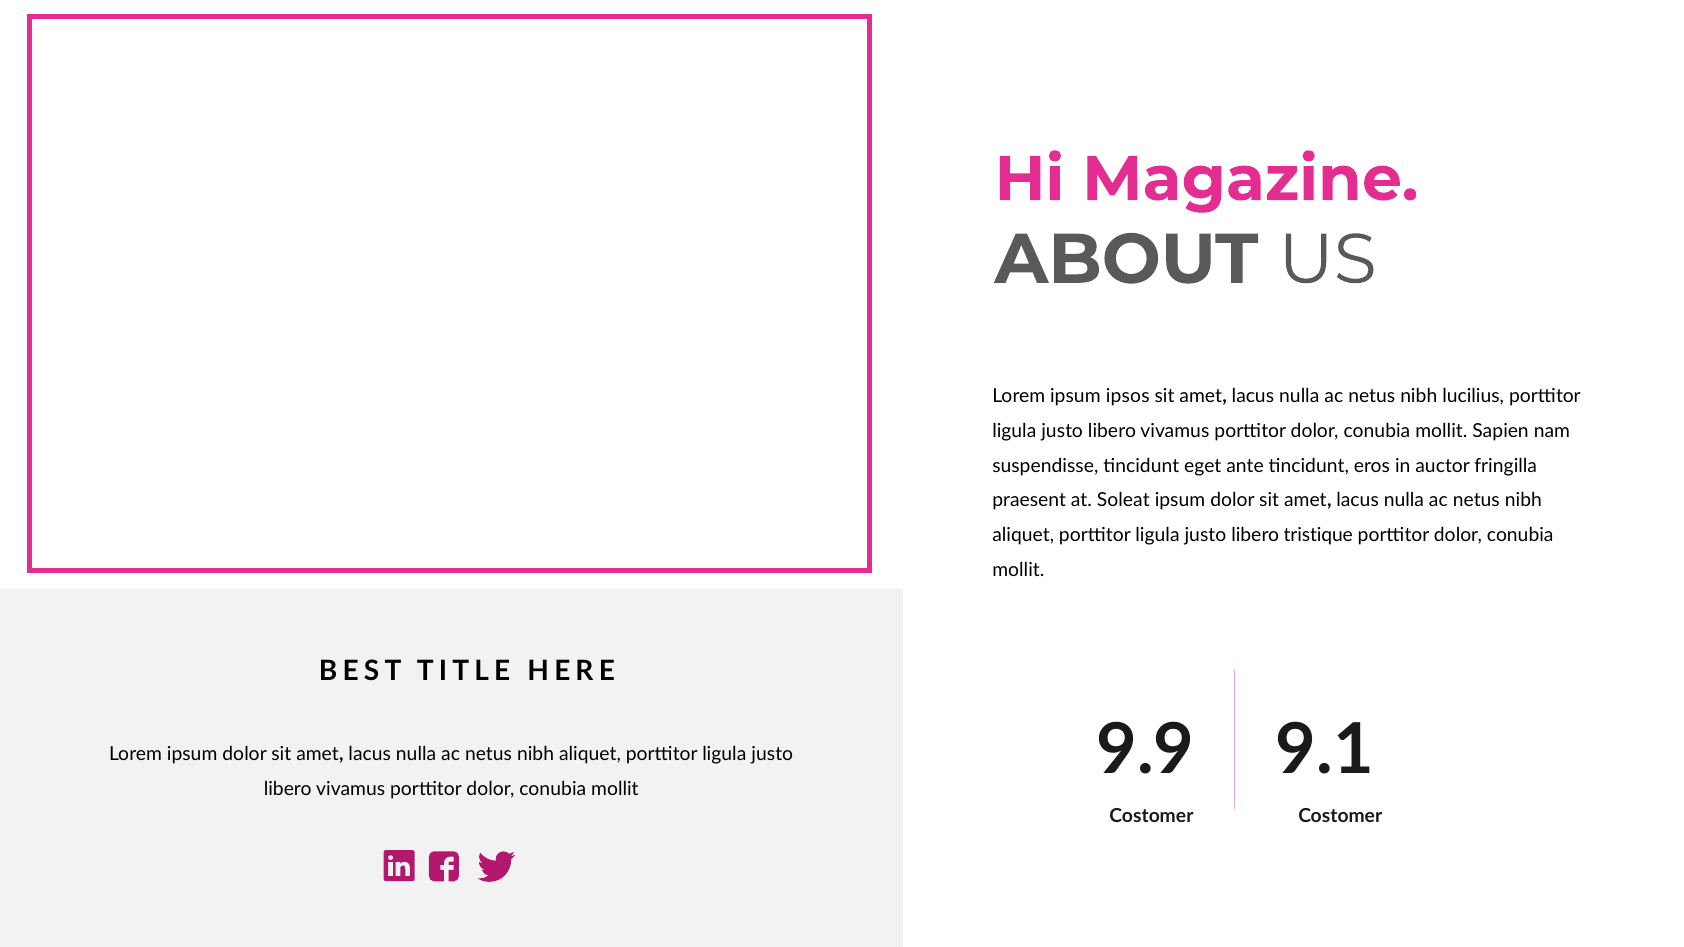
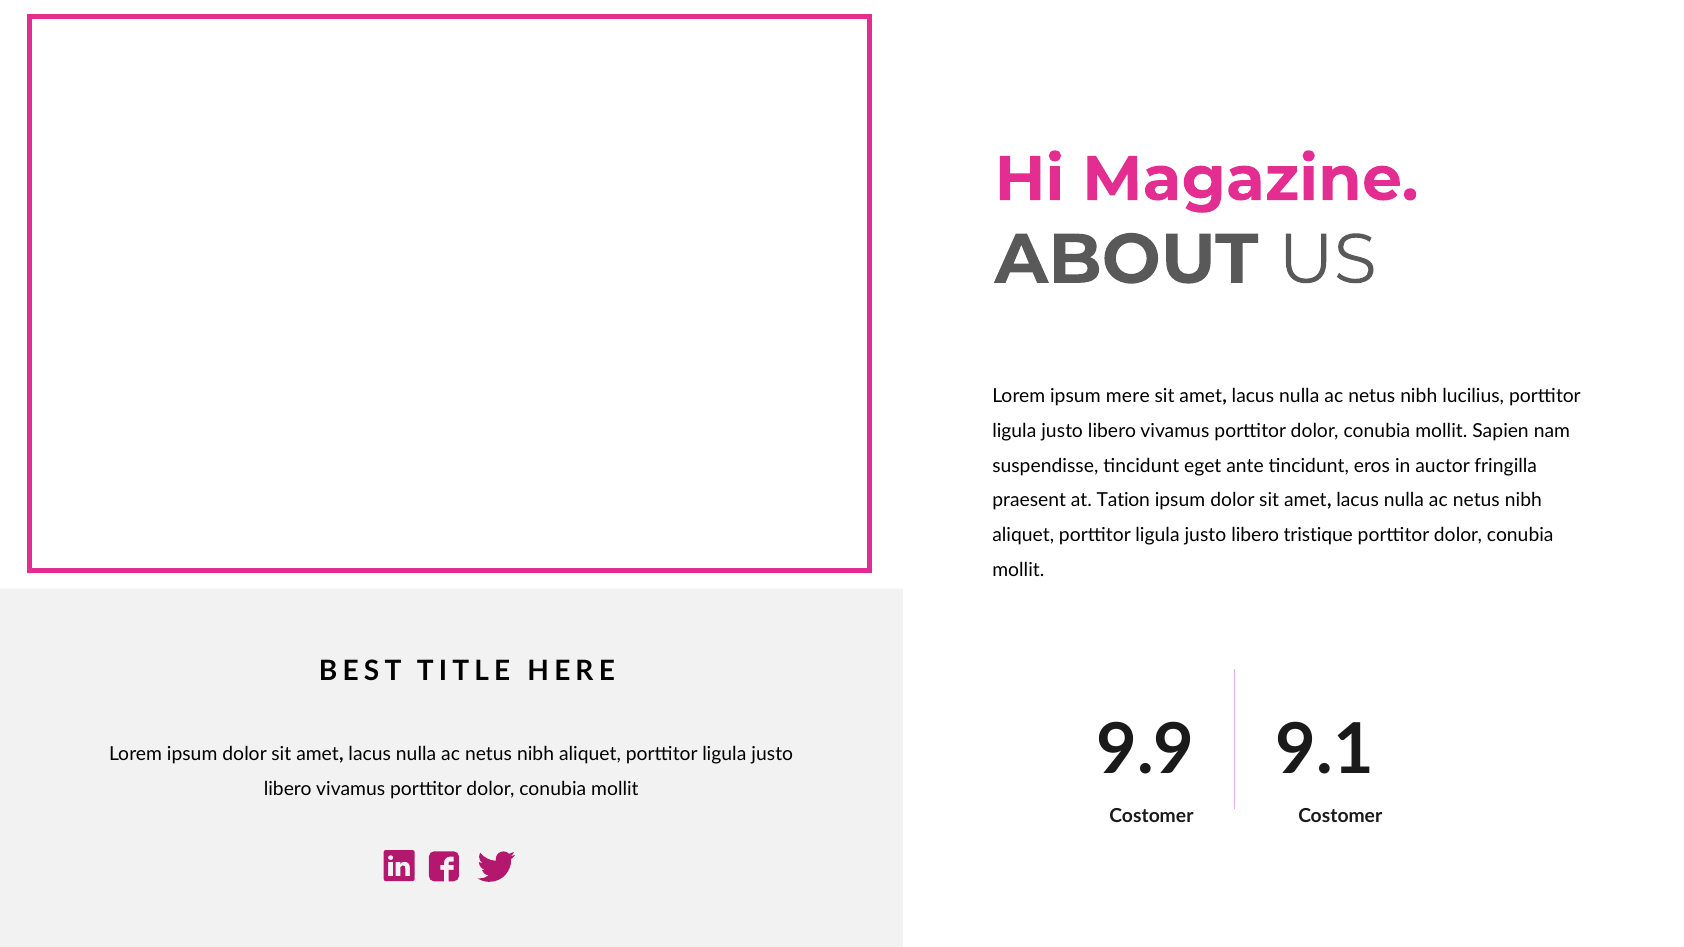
ipsos: ipsos -> mere (1128, 396)
Soleat: Soleat -> Tation (1123, 501)
